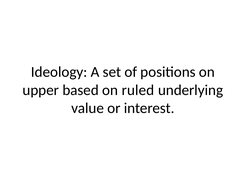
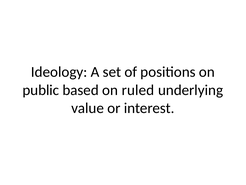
upper: upper -> public (41, 90)
